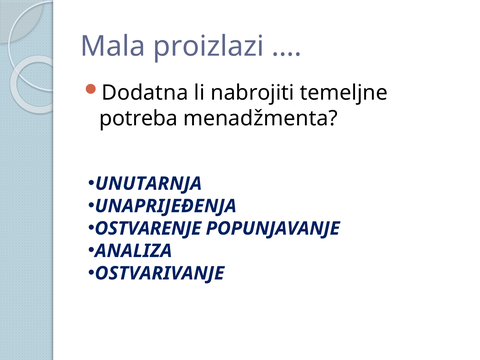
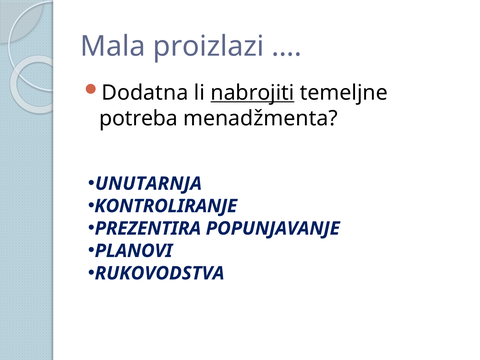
nabrojiti underline: none -> present (252, 93)
UNAPRIJEĐENJA: UNAPRIJEĐENJA -> KONTROLIRANJE (166, 206)
OSTVARENJE: OSTVARENJE -> PREZENTIRA (148, 228)
ANALIZA: ANALIZA -> PLANOVI (134, 251)
OSTVARIVANJE: OSTVARIVANJE -> RUKOVODSTVA (160, 273)
